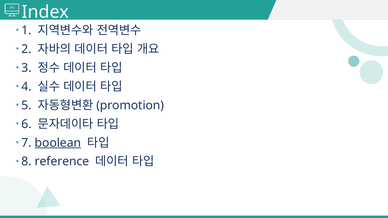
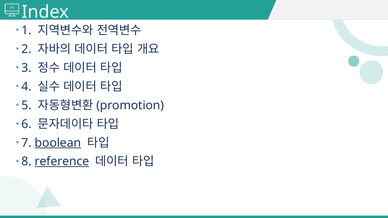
reference underline: none -> present (62, 162)
